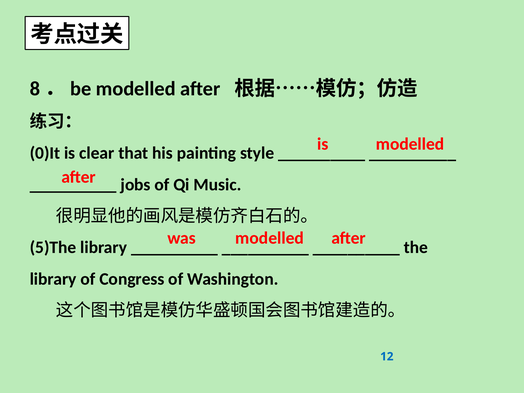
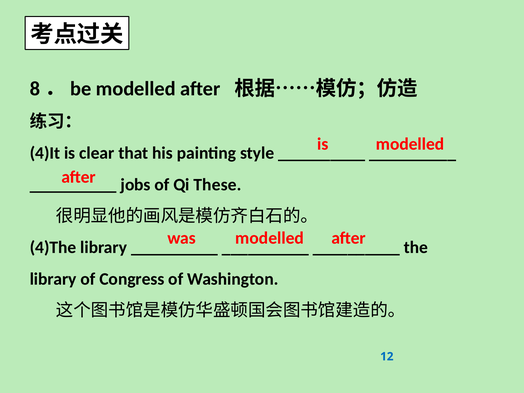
0)It: 0)It -> 4)It (45, 153)
Music: Music -> These (217, 185)
5)The: 5)The -> 4)The (53, 248)
